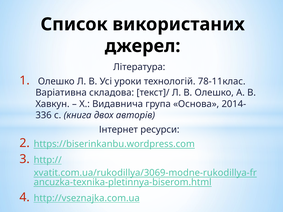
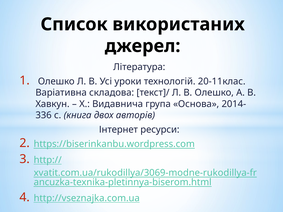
78-11клас: 78-11клас -> 20-11клас (222, 81)
